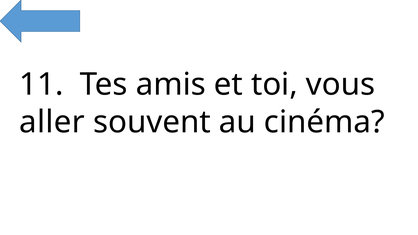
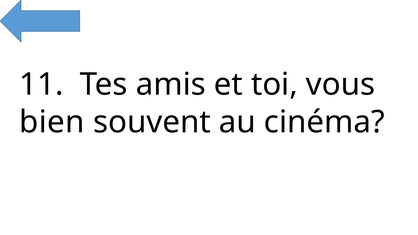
aller: aller -> bien (52, 122)
